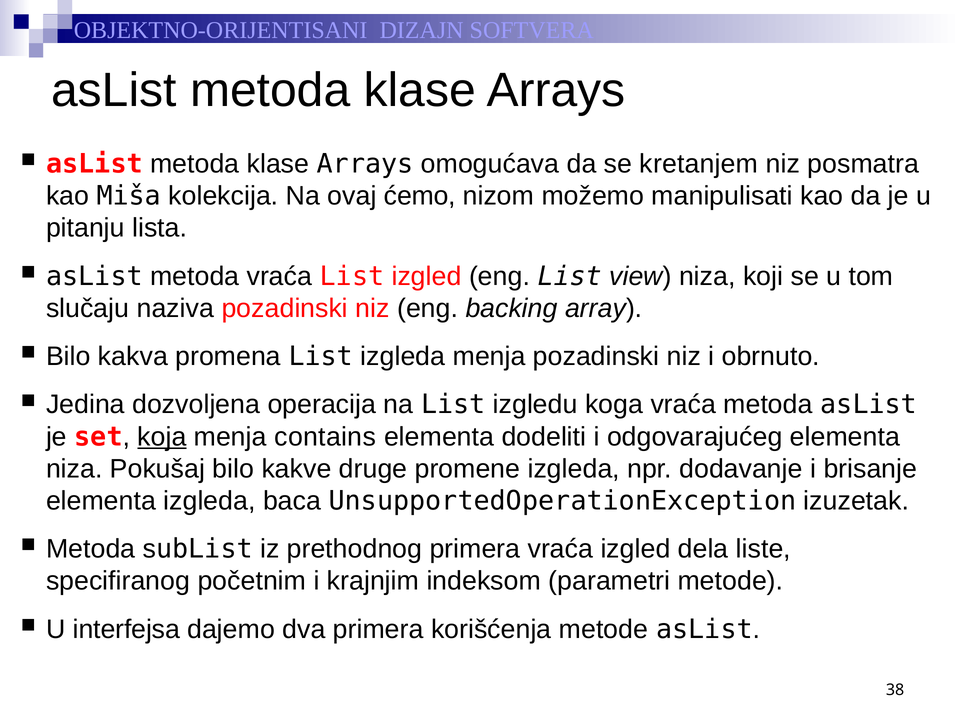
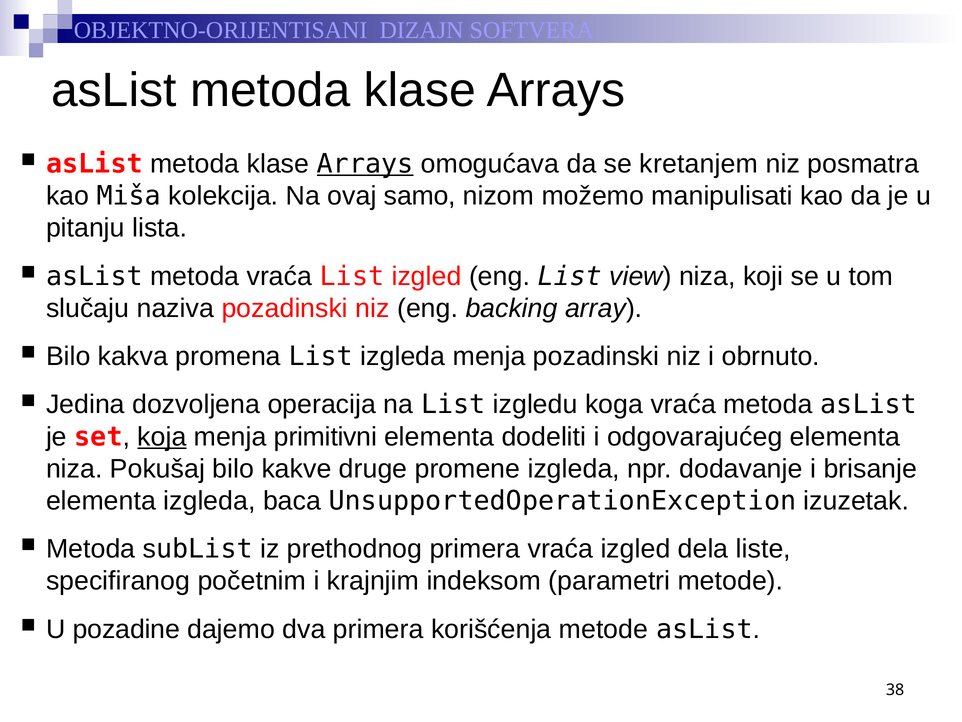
Arrays underline: none -> present (365, 164)
ćemo: ćemo -> samo (420, 196)
contains: contains -> primitivni (325, 436)
interfejsa: interfejsa -> pozadine (126, 629)
